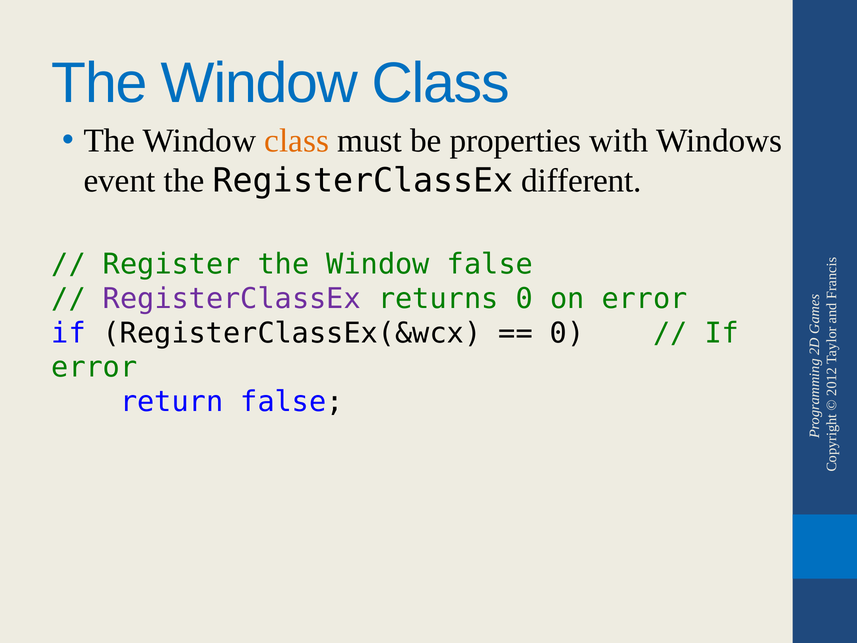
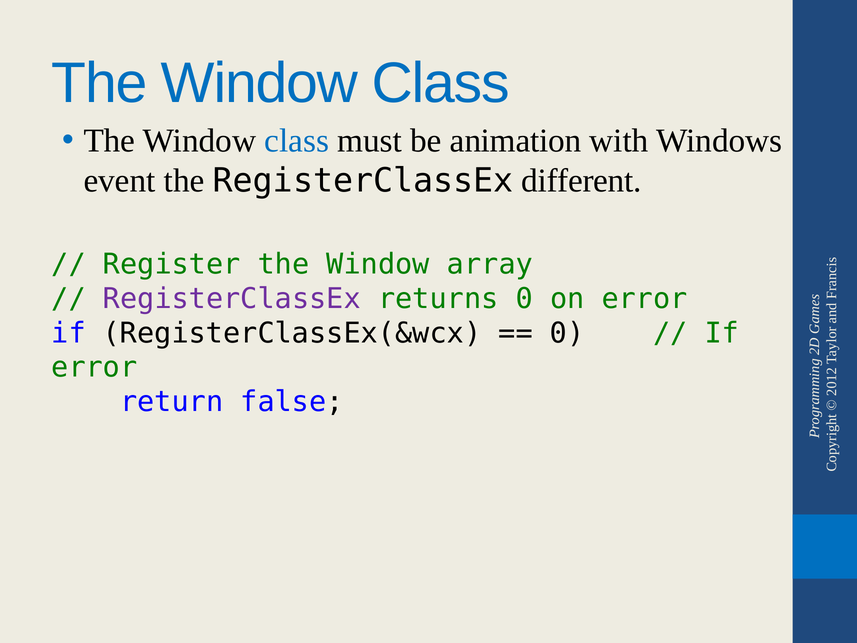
class colour: orange -> blue (297, 141)
properties: properties -> animation (516, 141)
Window false: false -> array (490, 264)
